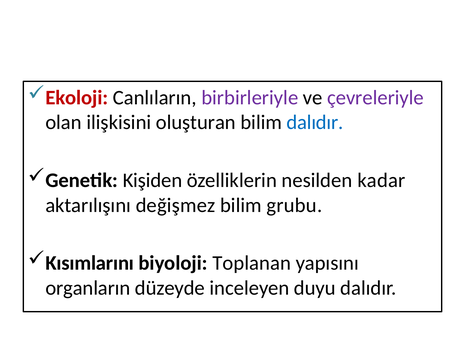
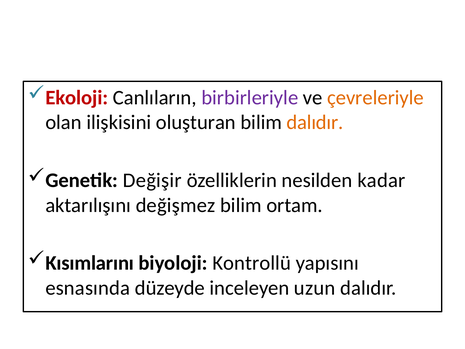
çevreleriyle colour: purple -> orange (375, 98)
dalıdır colour: blue -> orange (315, 122)
Kişiden: Kişiden -> Değişir (152, 180)
grubu: grubu -> ortam (295, 205)
Toplanan: Toplanan -> Kontrollü (252, 263)
organların: organların -> esnasında (88, 288)
duyu: duyu -> uzun (315, 288)
